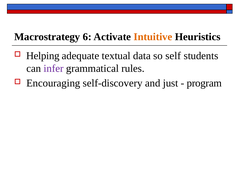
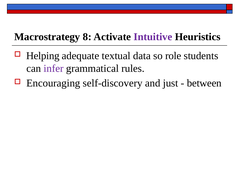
6: 6 -> 8 (87, 37)
Intuitive colour: orange -> purple (153, 37)
self: self -> role (173, 56)
program: program -> between (204, 83)
